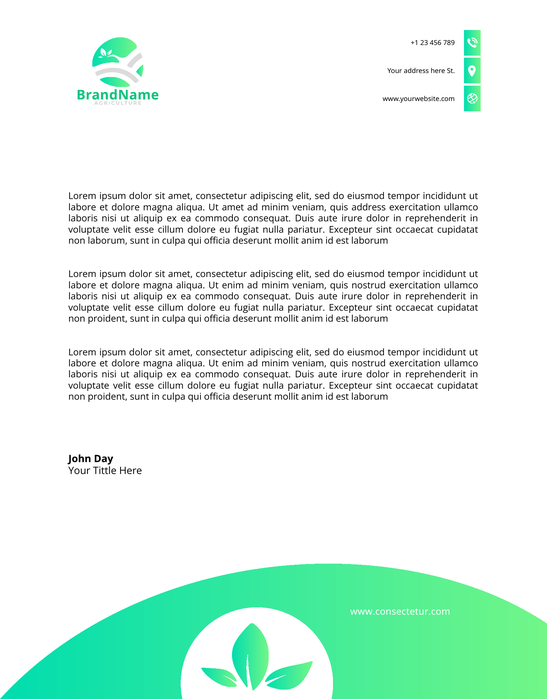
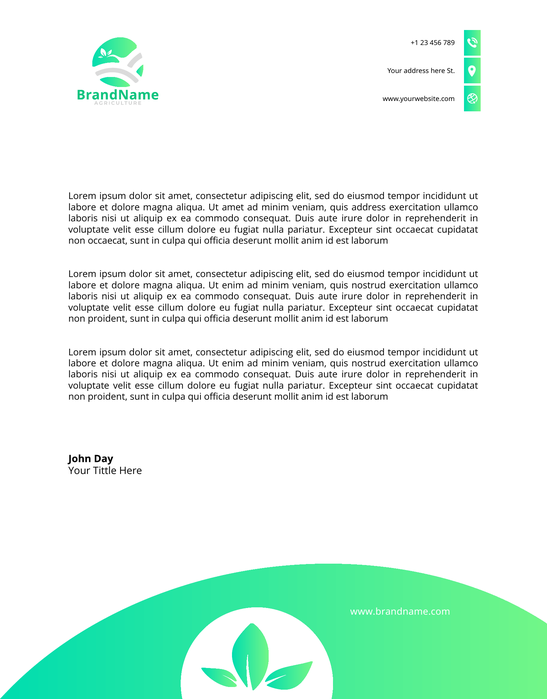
non laborum: laborum -> occaecat (108, 241)
www.consectetur.com: www.consectetur.com -> www.brandname.com (400, 612)
